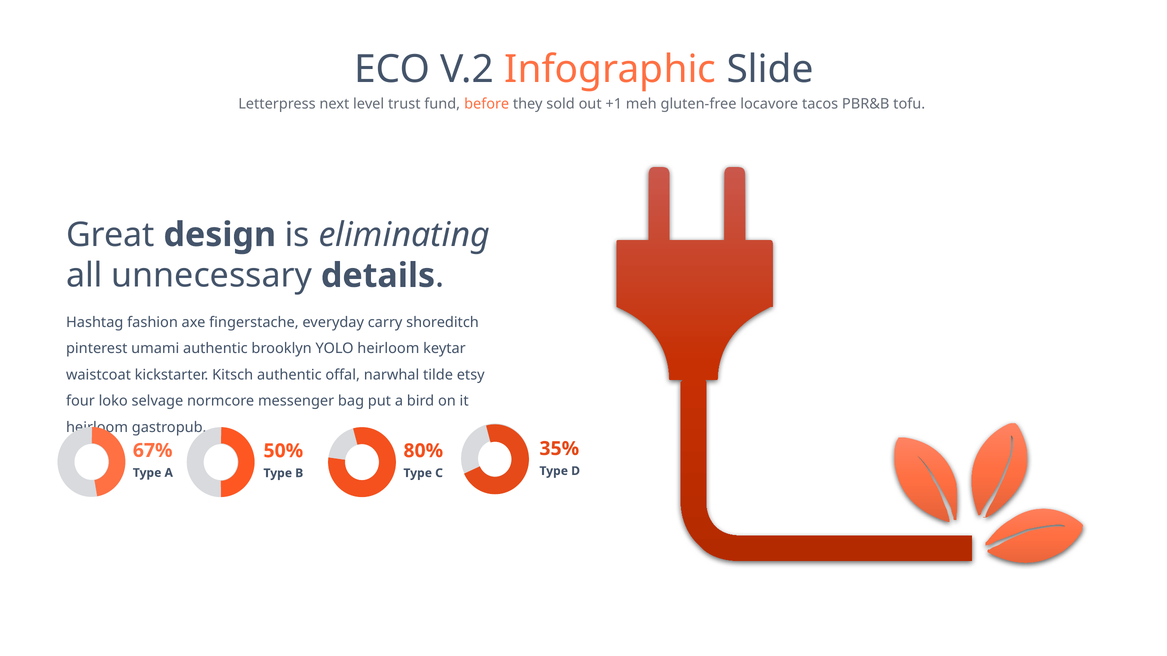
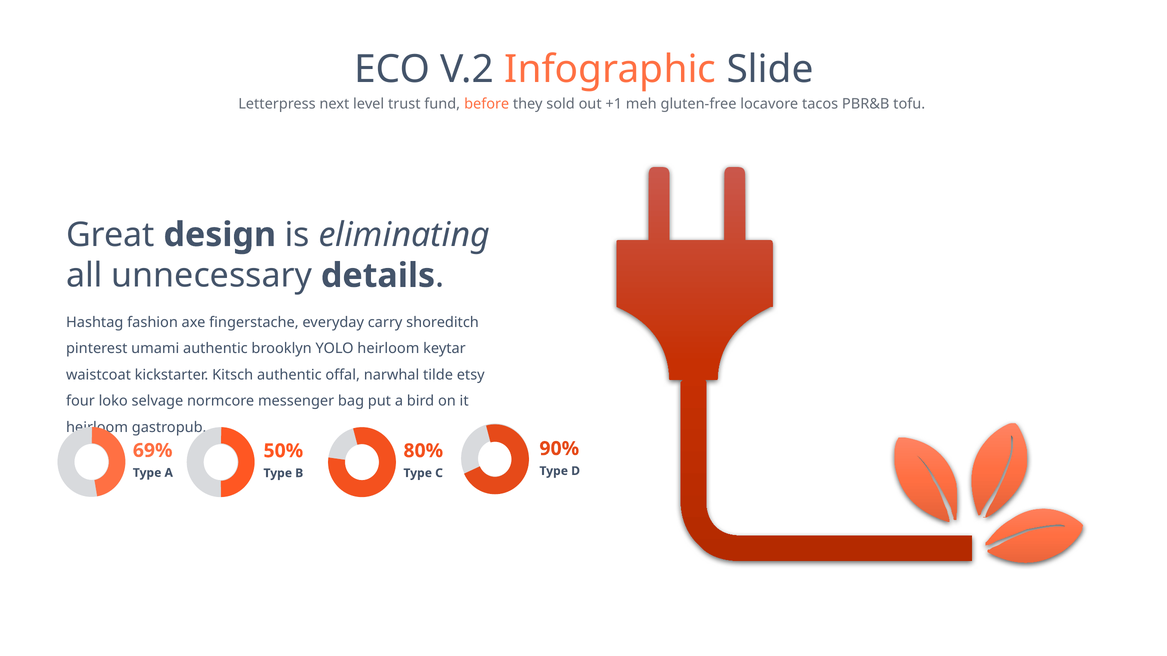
35%: 35% -> 90% (559, 449)
67%: 67% -> 69% (153, 451)
